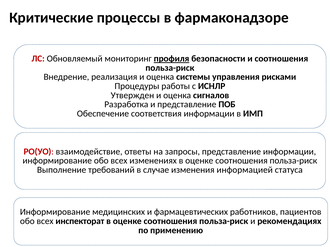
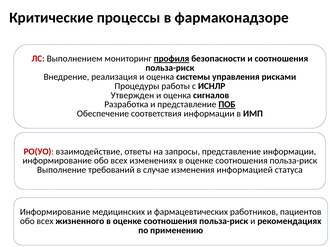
Обновляемый: Обновляемый -> Выполнением (75, 59)
ПОБ underline: none -> present (227, 105)
инспекторат: инспекторат -> жизненного (80, 222)
